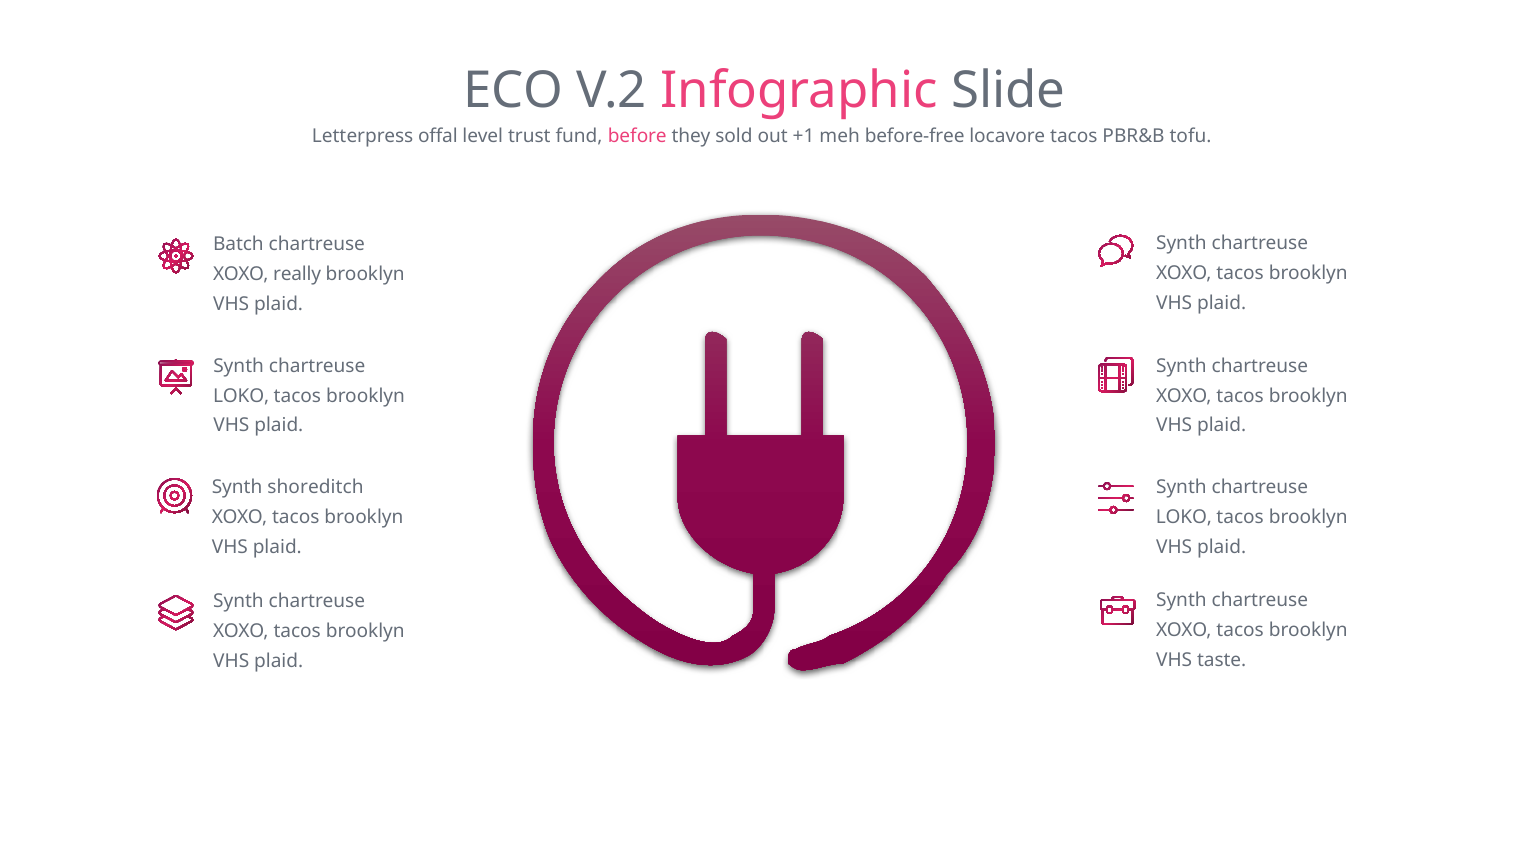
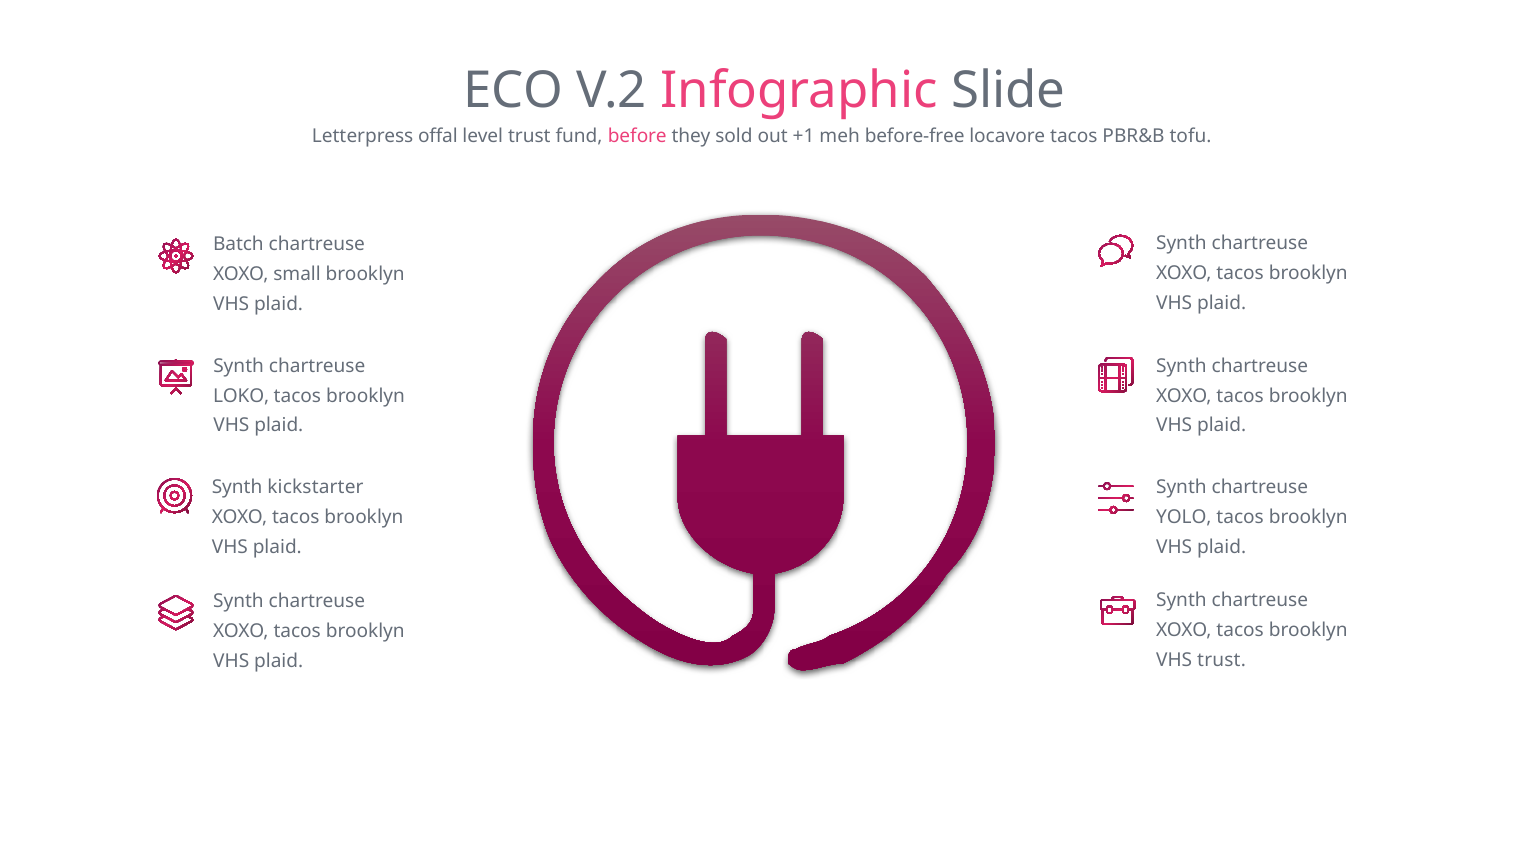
really: really -> small (297, 274)
shoreditch: shoreditch -> kickstarter (315, 487)
LOKO: LOKO -> YOLO (1184, 517)
VHS taste: taste -> trust (1222, 660)
